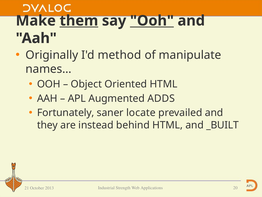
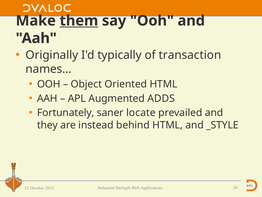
Ooh underline: present -> none (152, 21)
method: method -> typically (120, 55)
manipulate: manipulate -> transaction (190, 55)
_BUILT: _BUILT -> _STYLE (222, 125)
